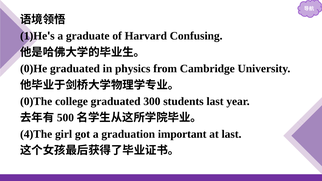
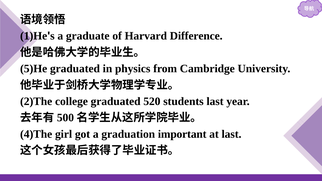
Confusing: Confusing -> Difference (196, 36)
0)He: 0)He -> 5)He (34, 69)
0)The: 0)The -> 2)The (36, 101)
300: 300 -> 520 (152, 101)
